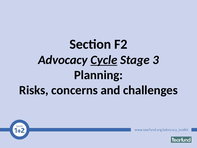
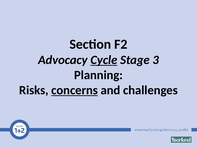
concerns underline: none -> present (75, 90)
